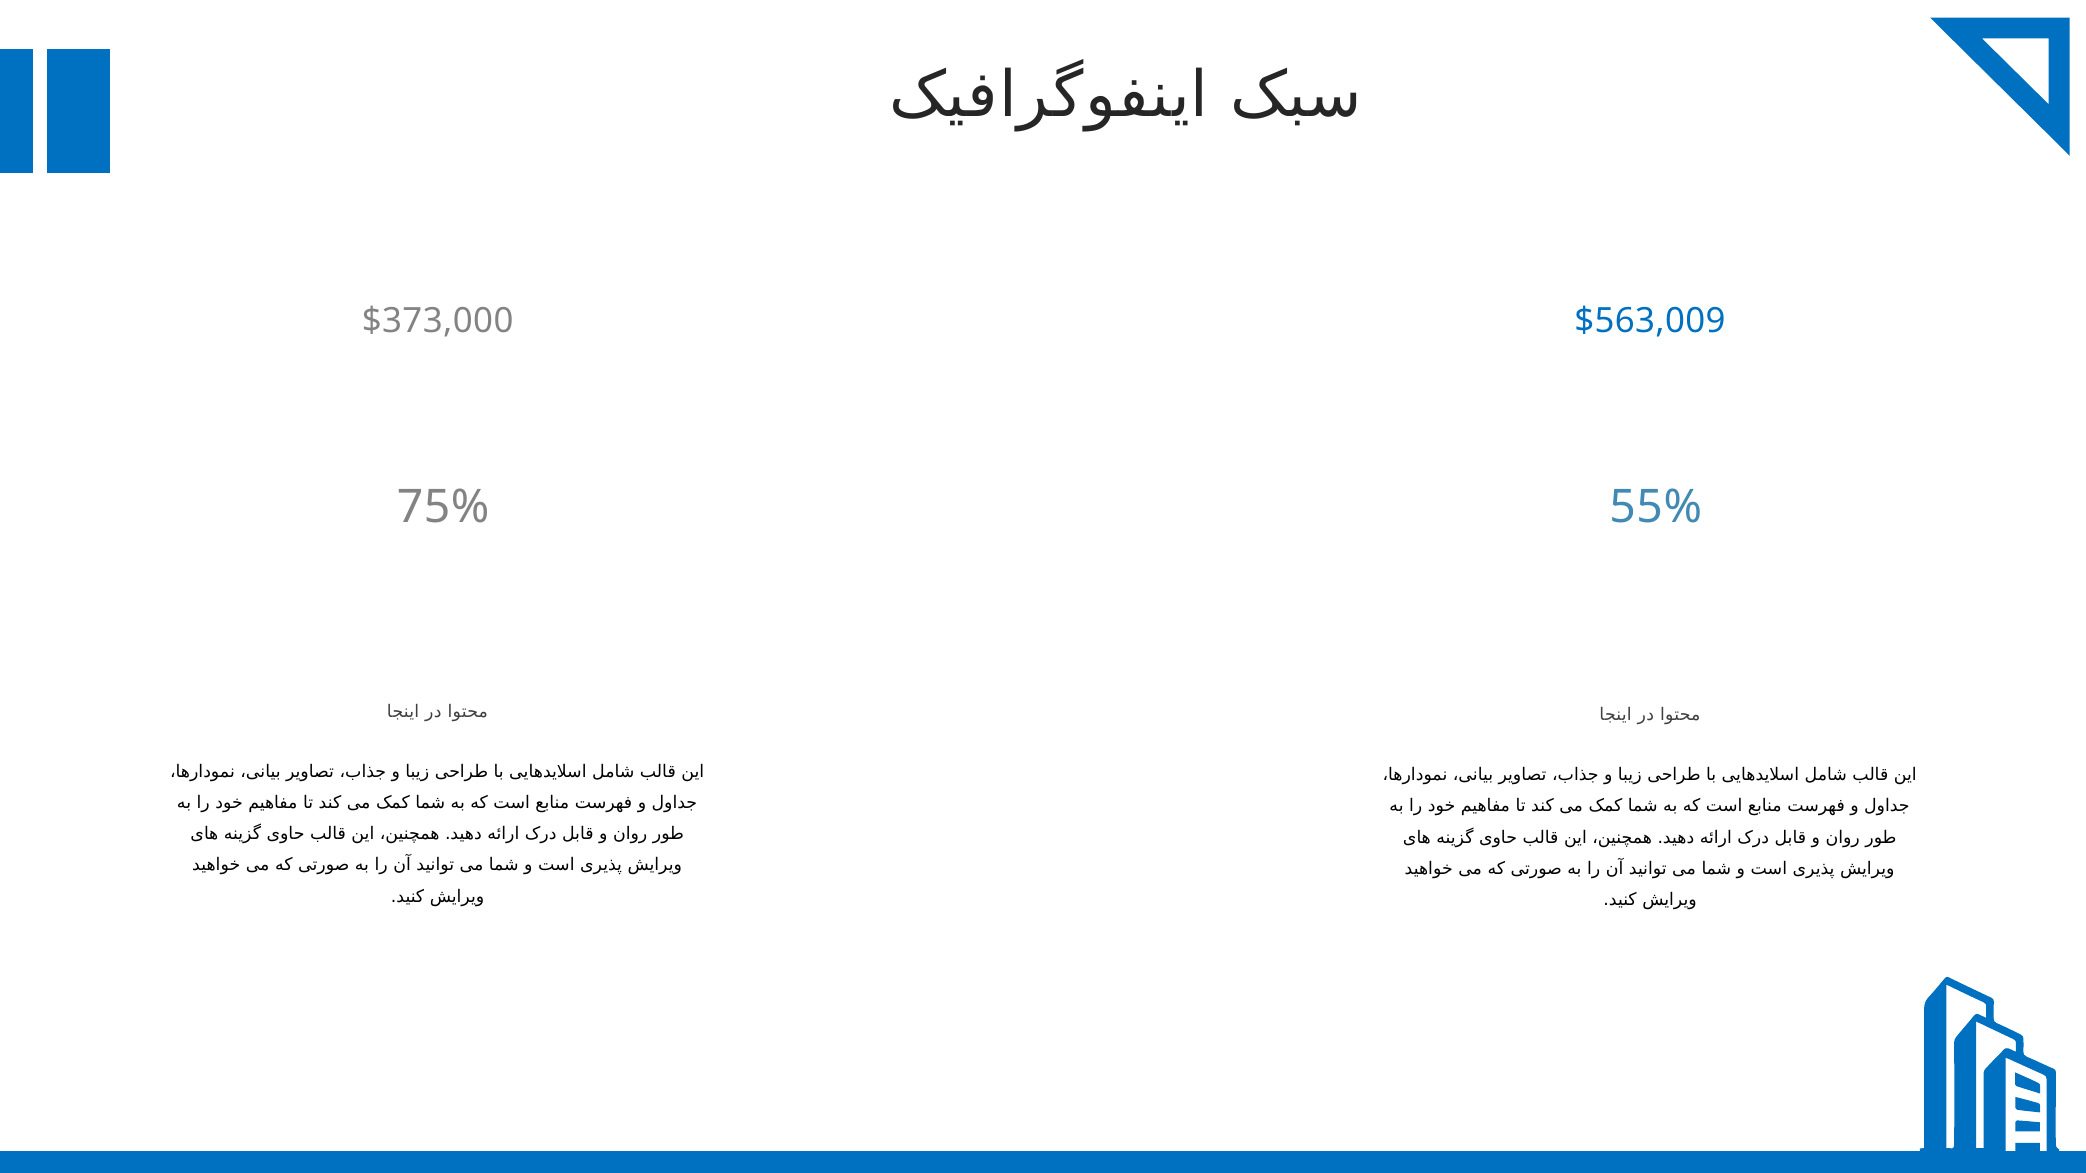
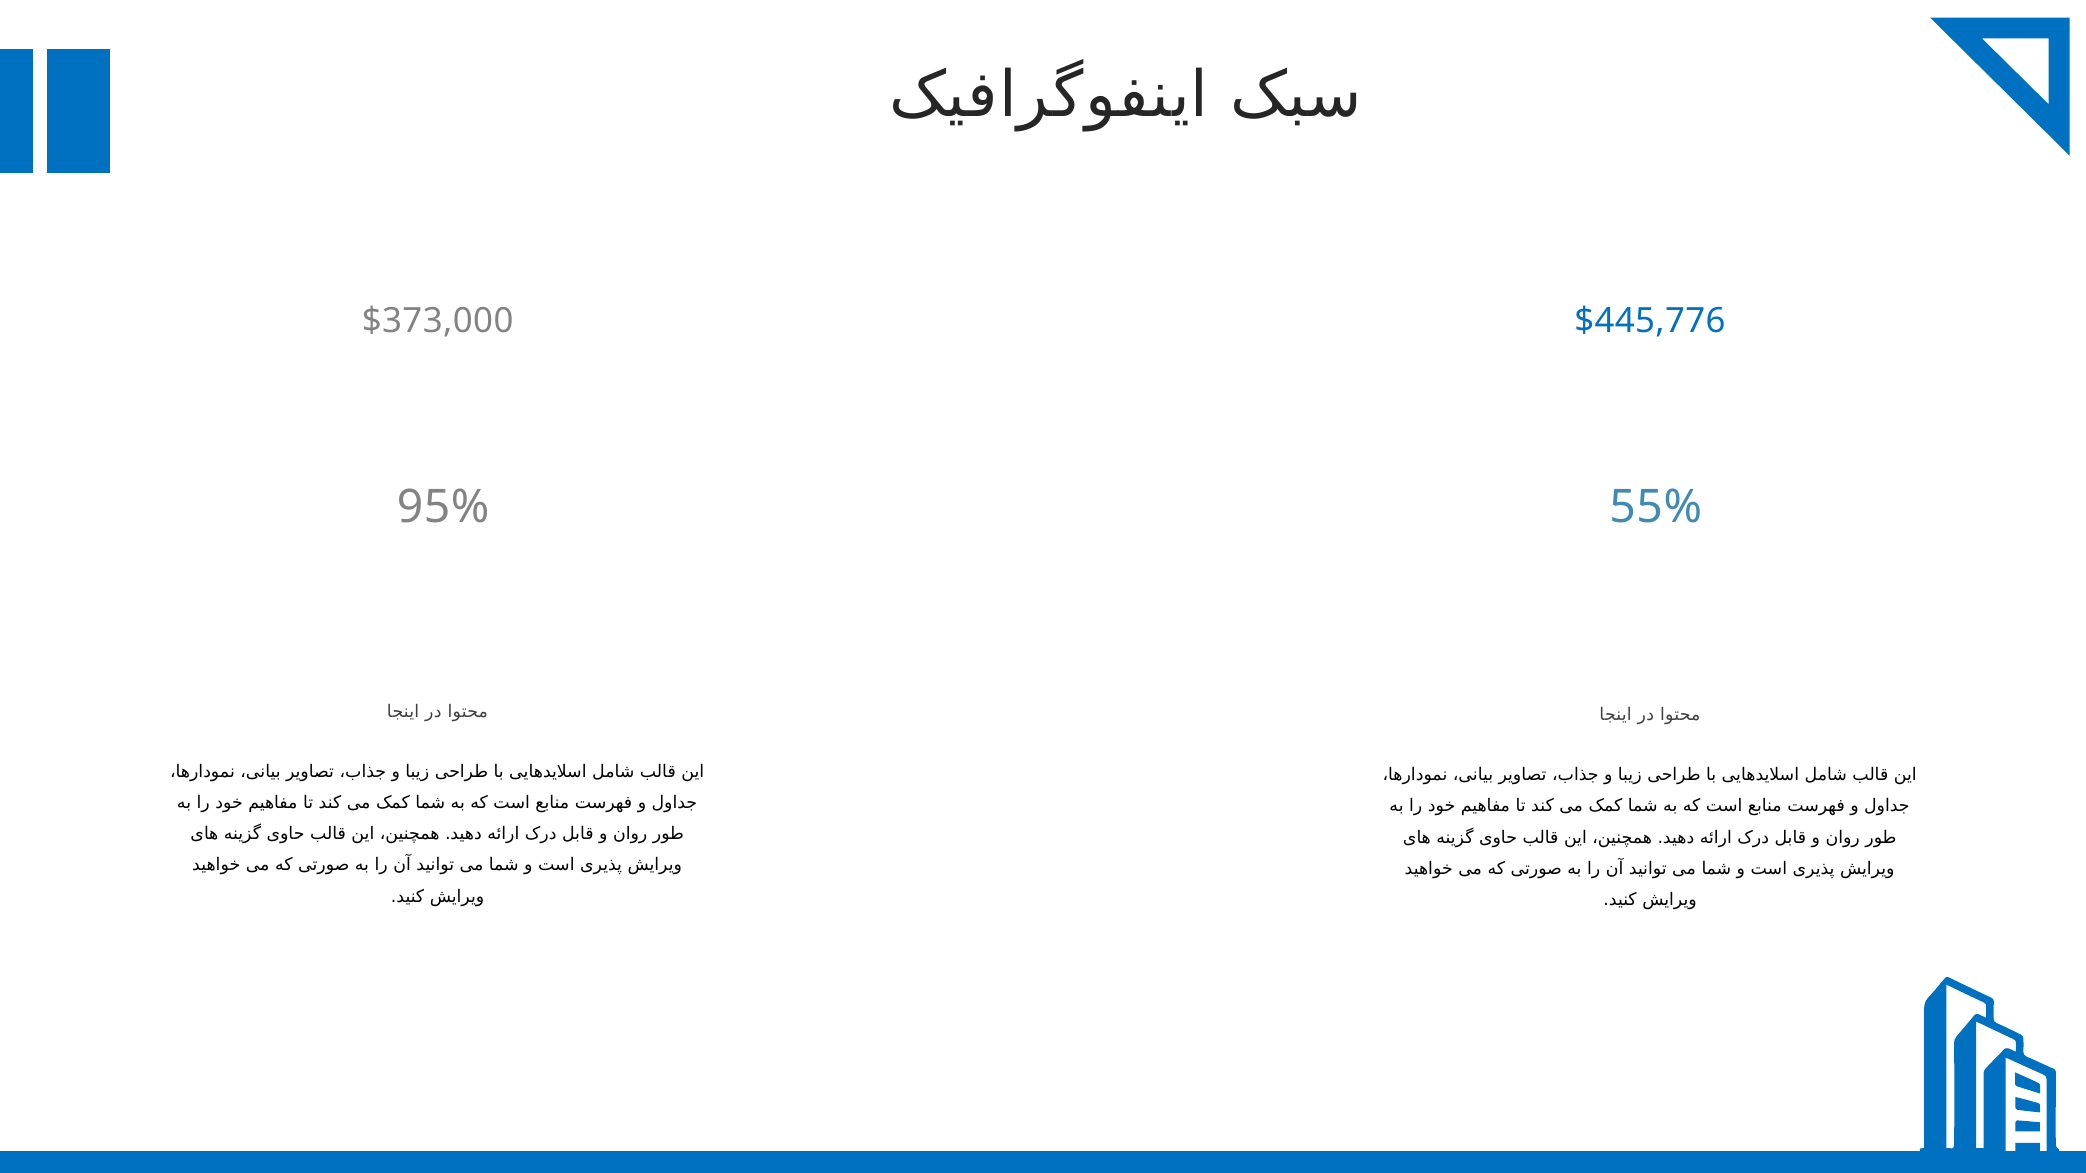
$563,009: $563,009 -> $445,776 (1650, 321)
75%: 75% -> 95% (443, 508)
